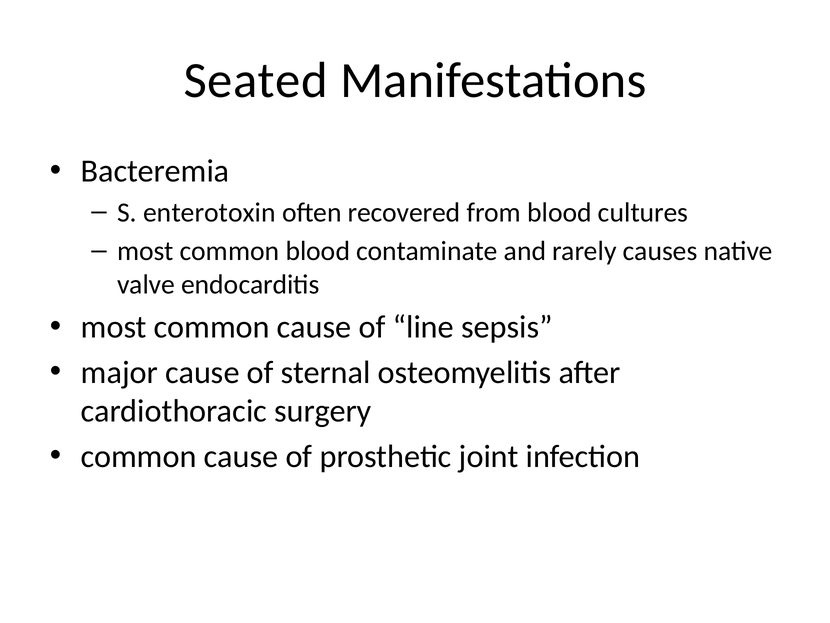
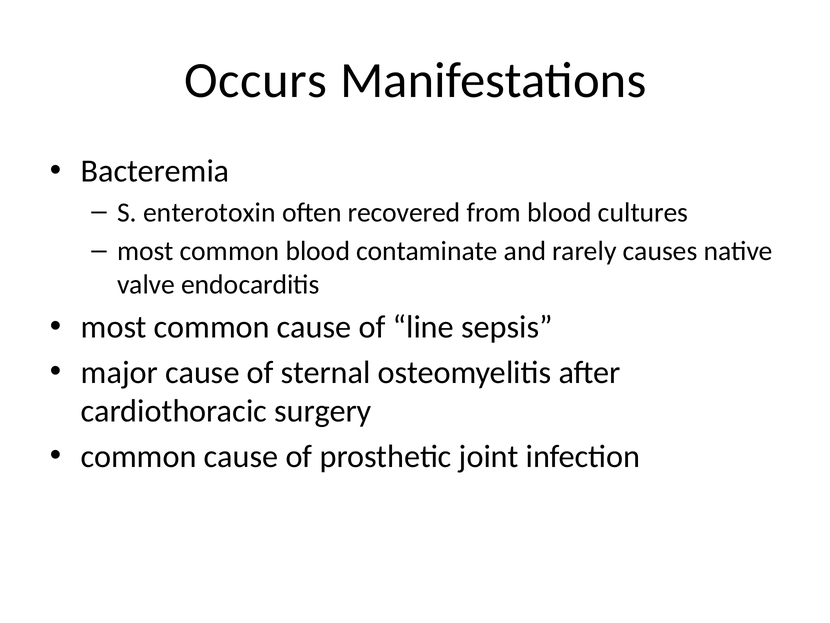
Seated: Seated -> Occurs (256, 80)
